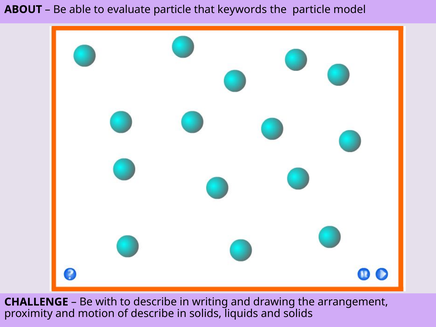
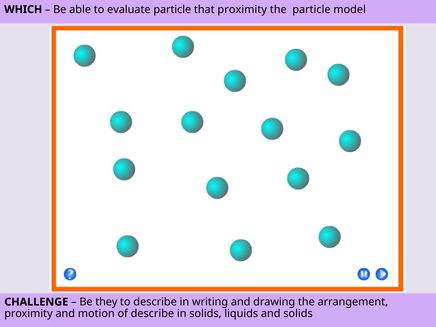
ABOUT: ABOUT -> WHICH (23, 9)
that keywords: keywords -> proximity (242, 9)
with: with -> they (106, 302)
